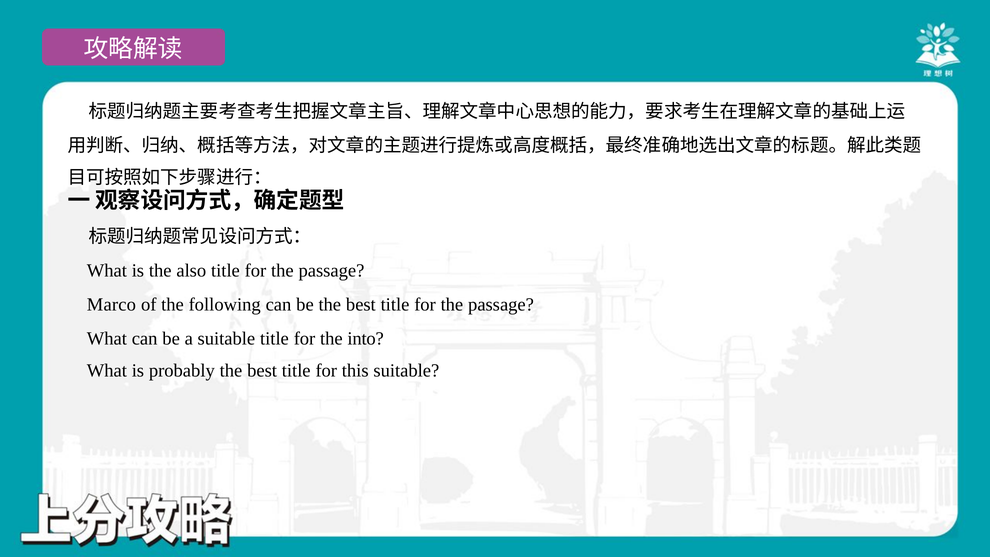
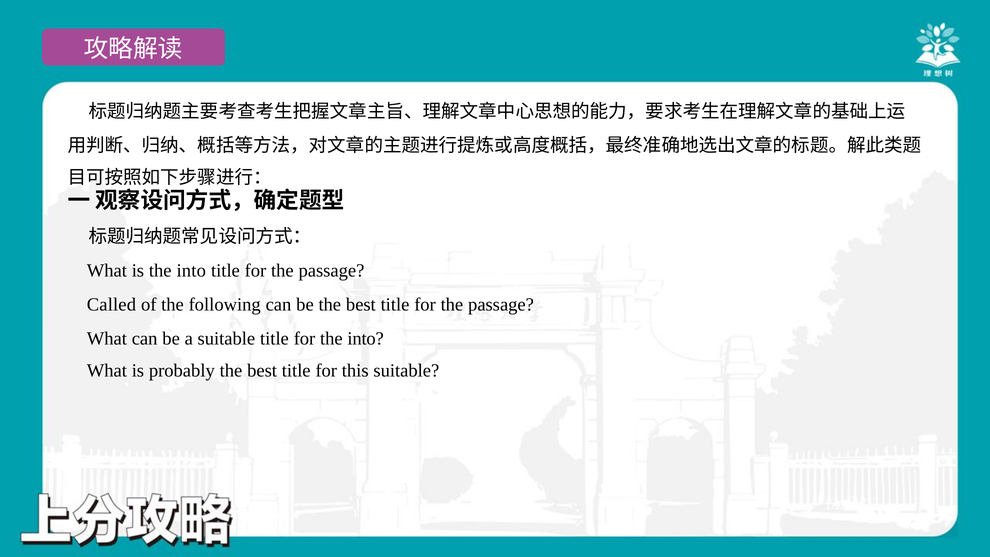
is the also: also -> into (191, 271)
Marco: Marco -> Called (111, 305)
